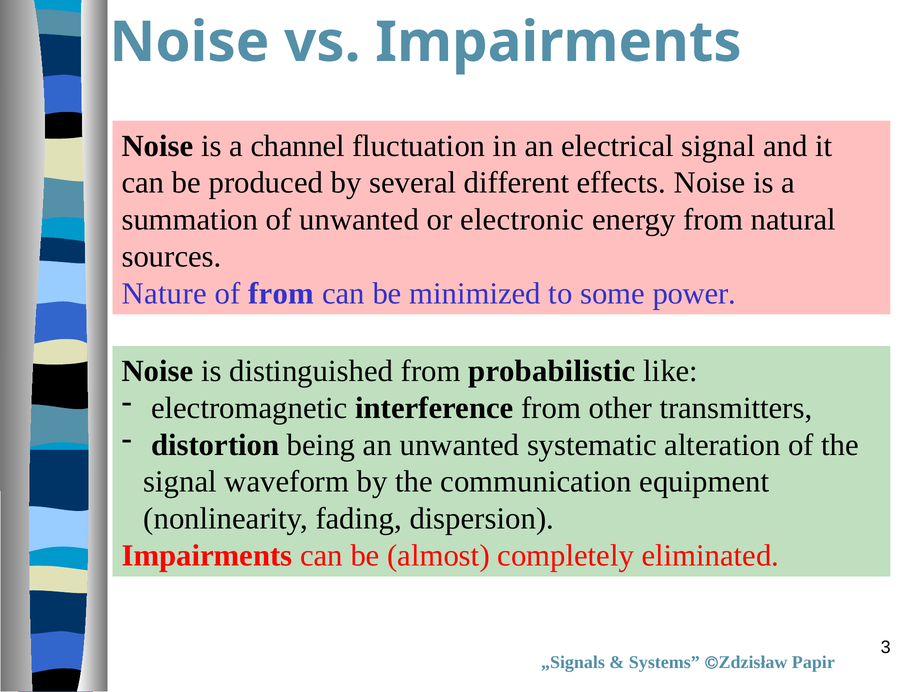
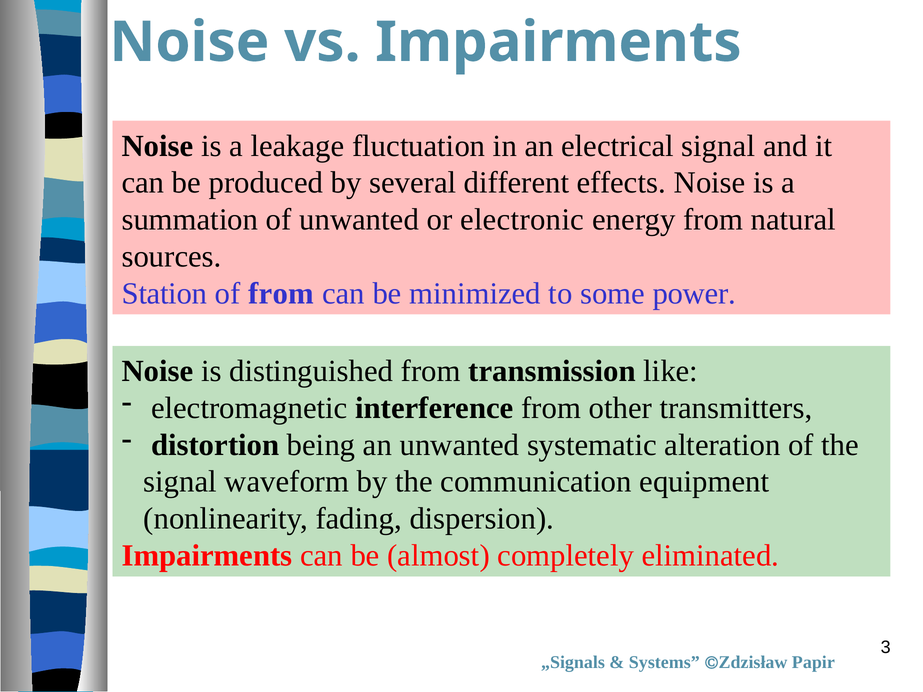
channel: channel -> leakage (297, 146)
Nature: Nature -> Station (164, 294)
probabilistic: probabilistic -> transmission (552, 371)
